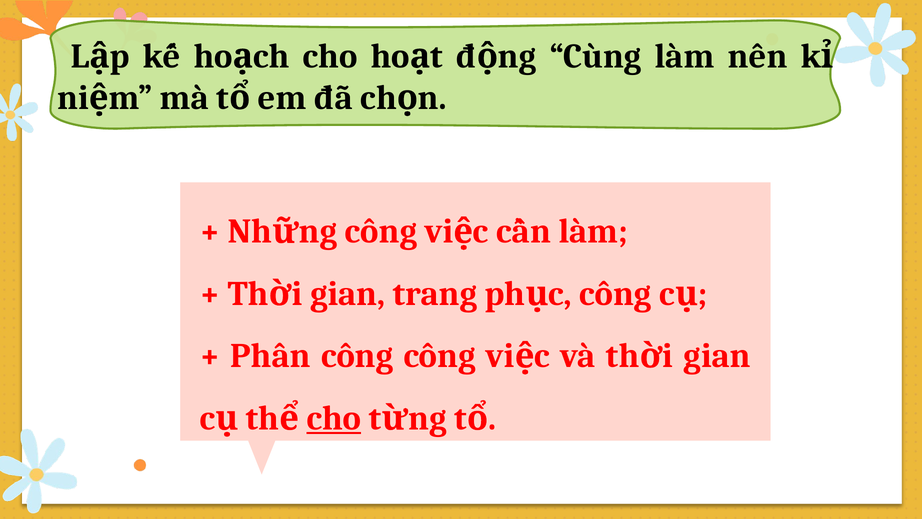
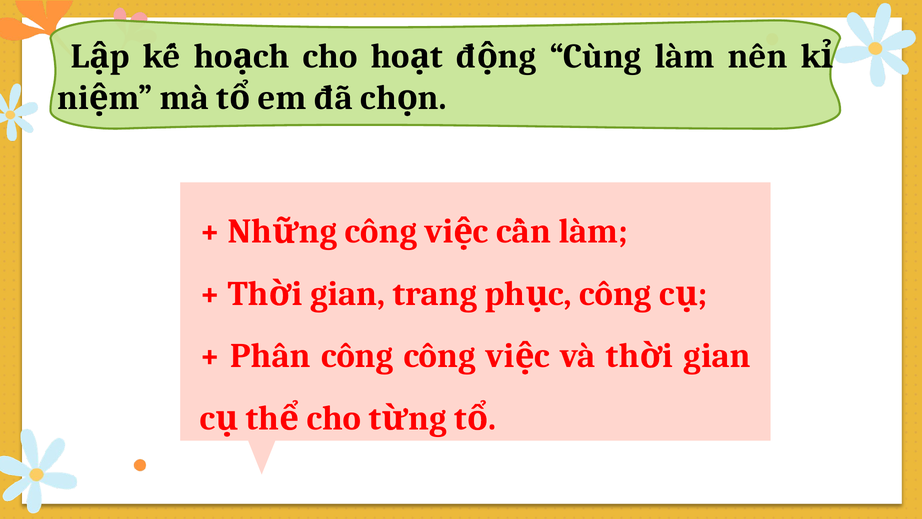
cho underline: present -> none (334, 418)
